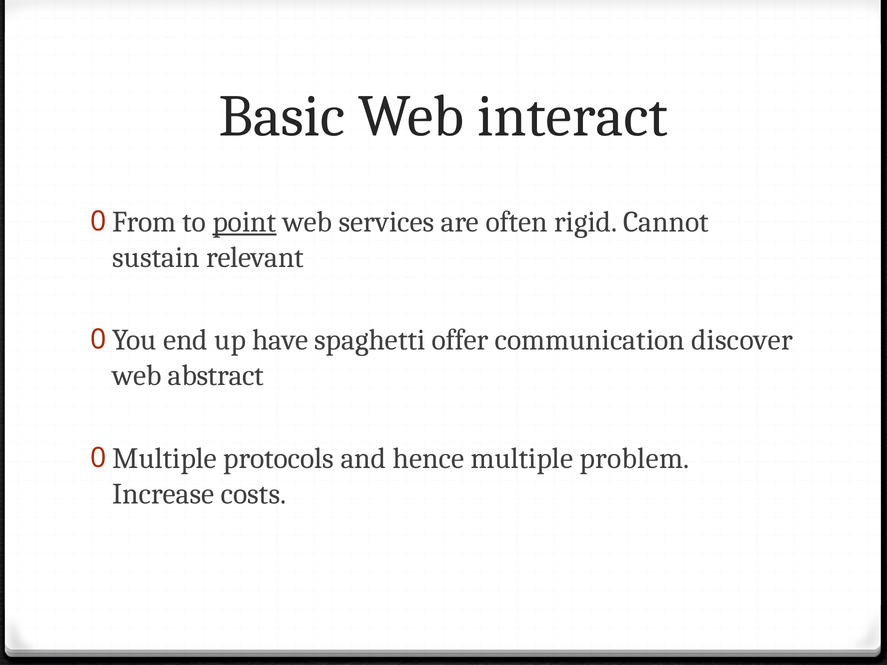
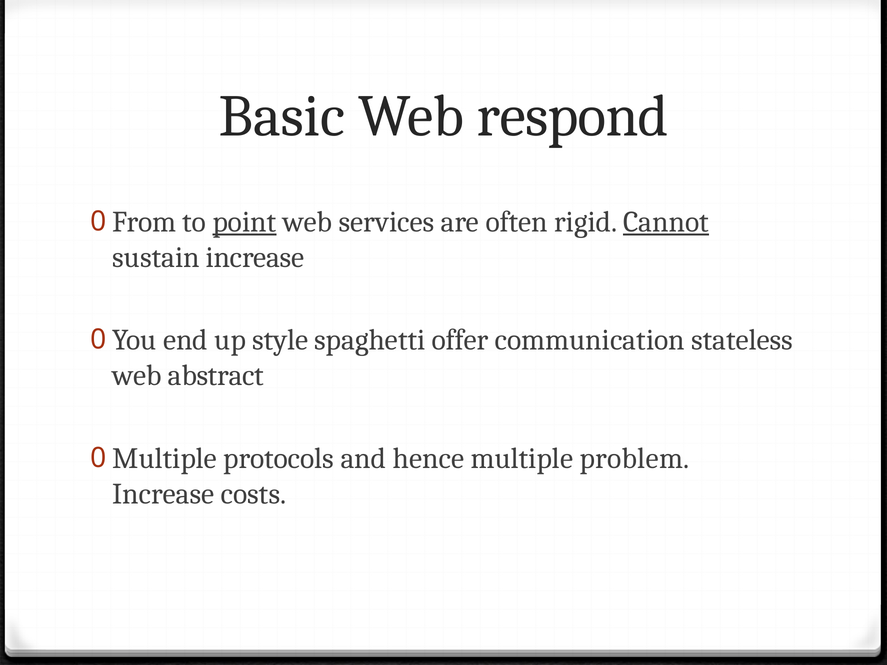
interact: interact -> respond (573, 116)
Cannot underline: none -> present (666, 222)
sustain relevant: relevant -> increase (255, 257)
have: have -> style (280, 340)
discover: discover -> stateless (742, 340)
